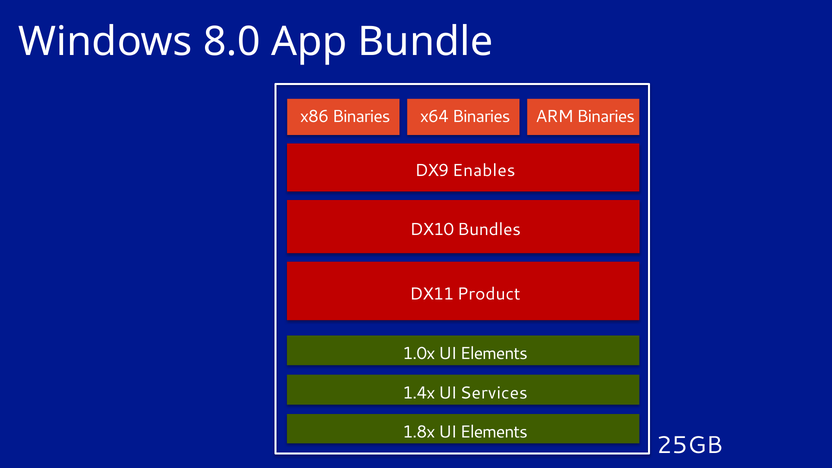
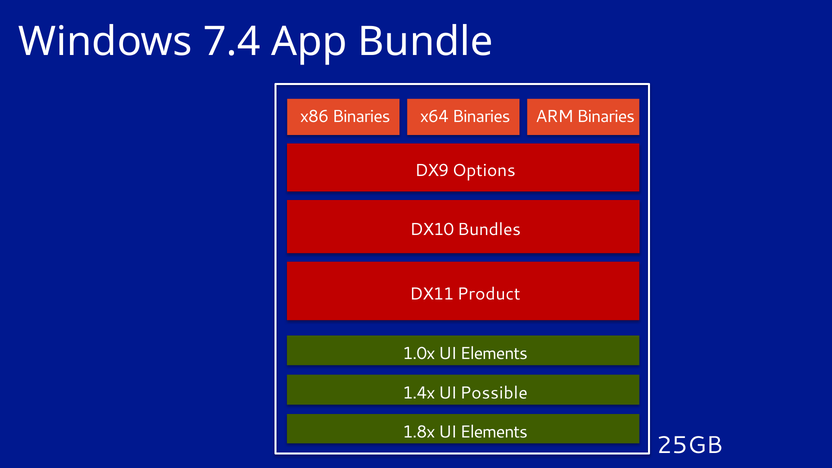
8.0: 8.0 -> 7.4 (232, 42)
Enables: Enables -> Options (484, 171)
Services: Services -> Possible (494, 393)
